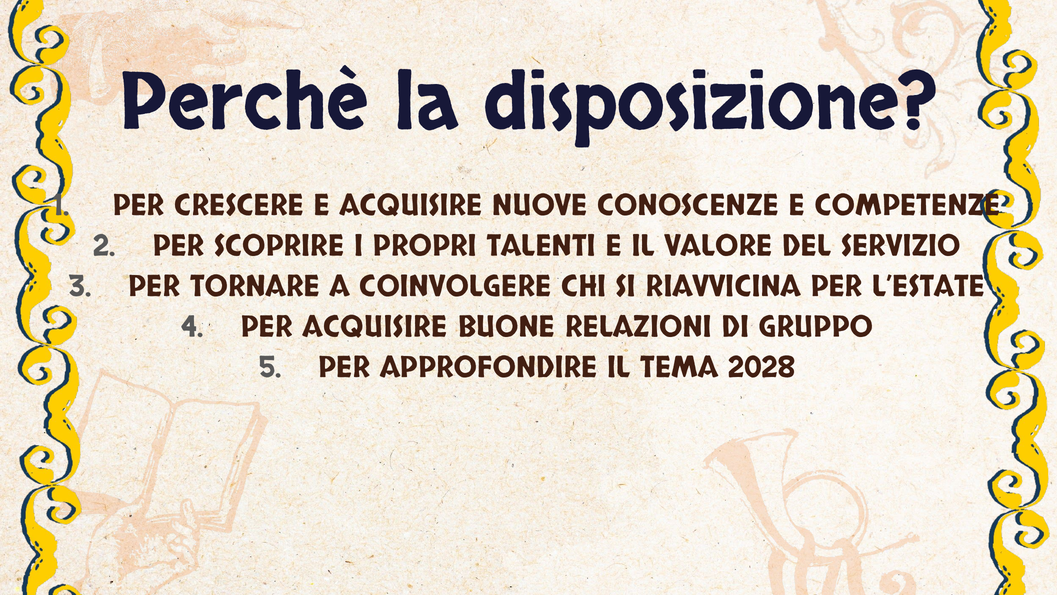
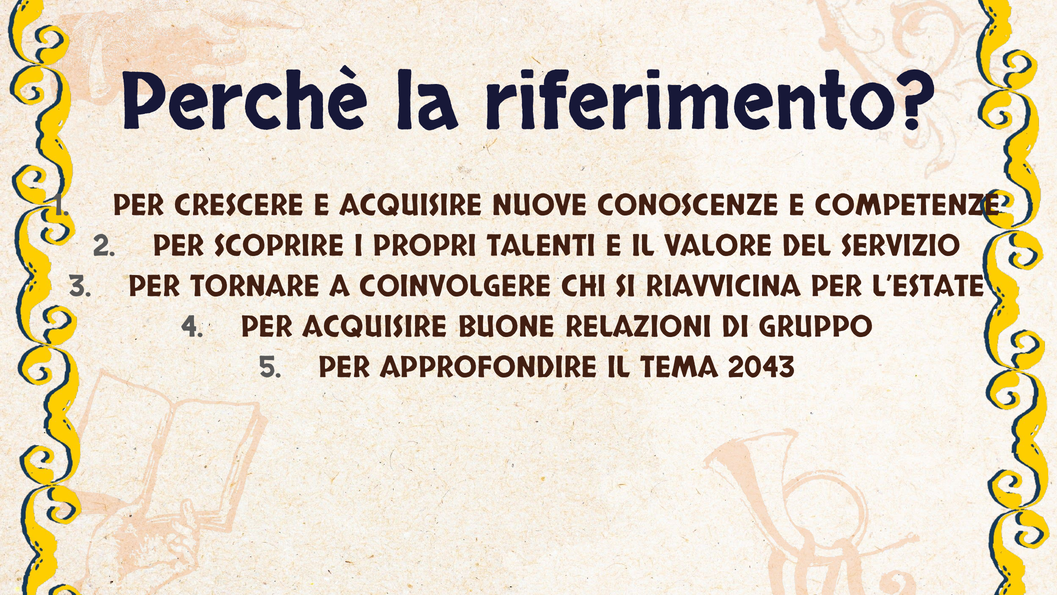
disposizione: disposizione -> riferimento (709, 103)
2028: 2028 -> 2043 (762, 367)
